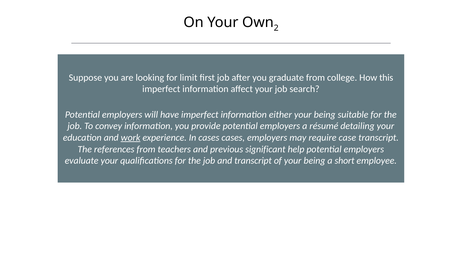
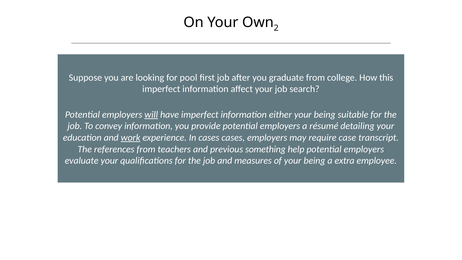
limit: limit -> pool (189, 77)
will underline: none -> present (151, 114)
significant: significant -> something (265, 149)
and transcript: transcript -> measures (253, 161)
short: short -> extra (345, 161)
